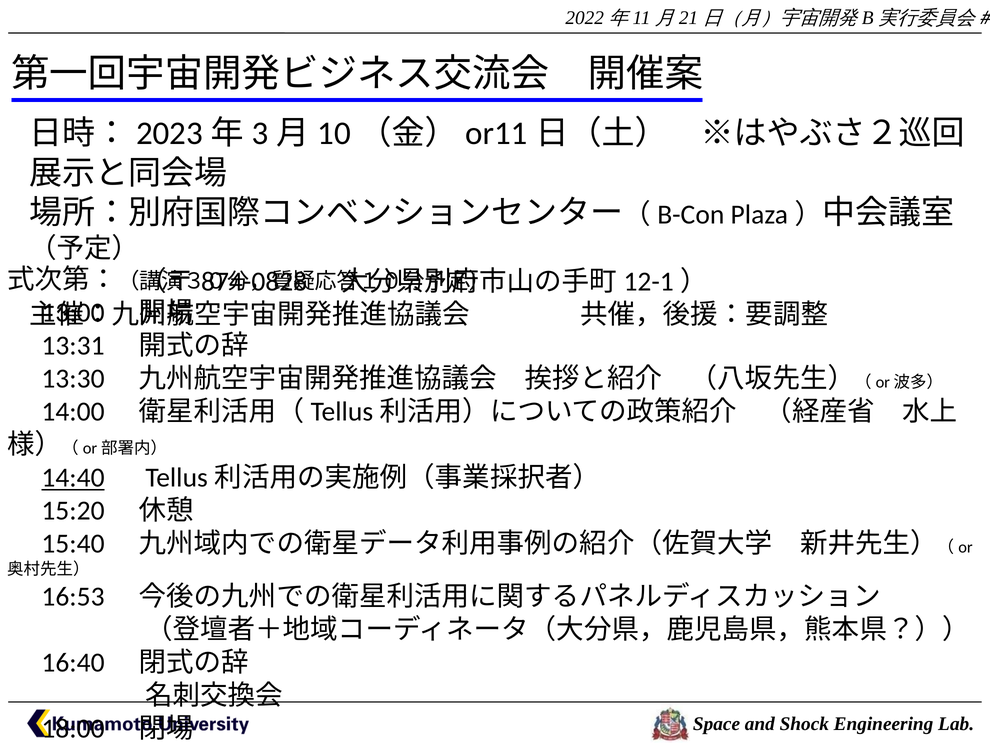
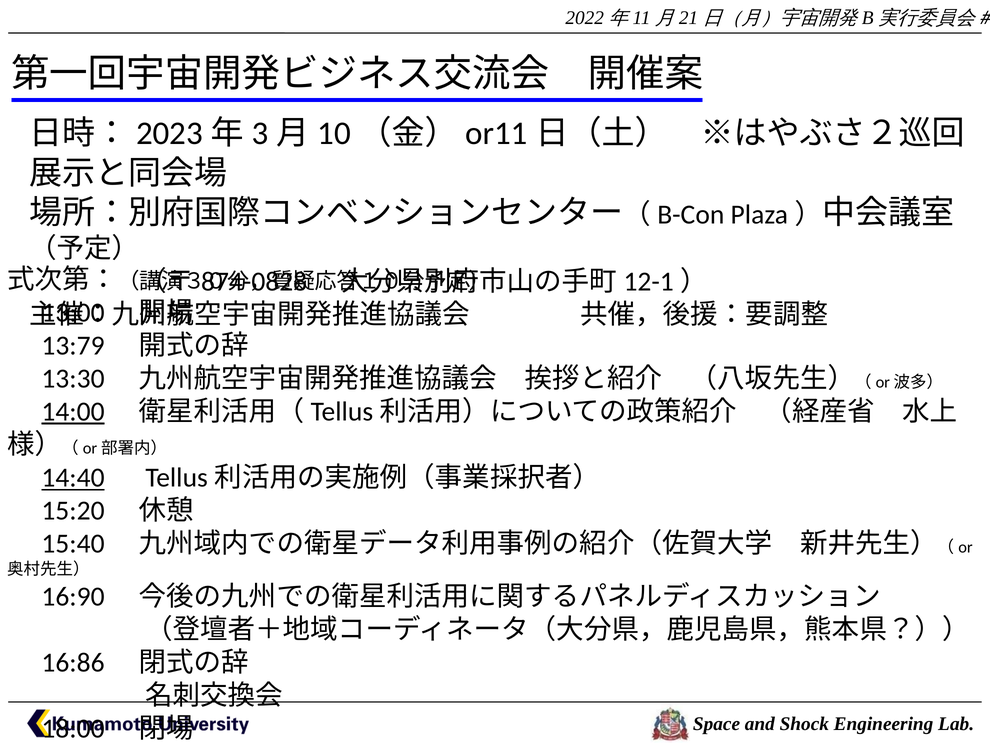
13:31: 13:31 -> 13:79 (73, 345)
14:00 underline: none -> present (73, 411)
16:53: 16:53 -> 16:90 (73, 596)
16:40: 16:40 -> 16:86 (73, 662)
